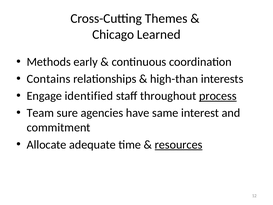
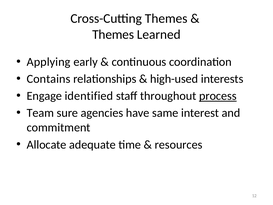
Chicago: Chicago -> Themes (113, 34)
Methods: Methods -> Applying (49, 62)
high-than: high-than -> high-used (174, 79)
resources underline: present -> none (179, 144)
